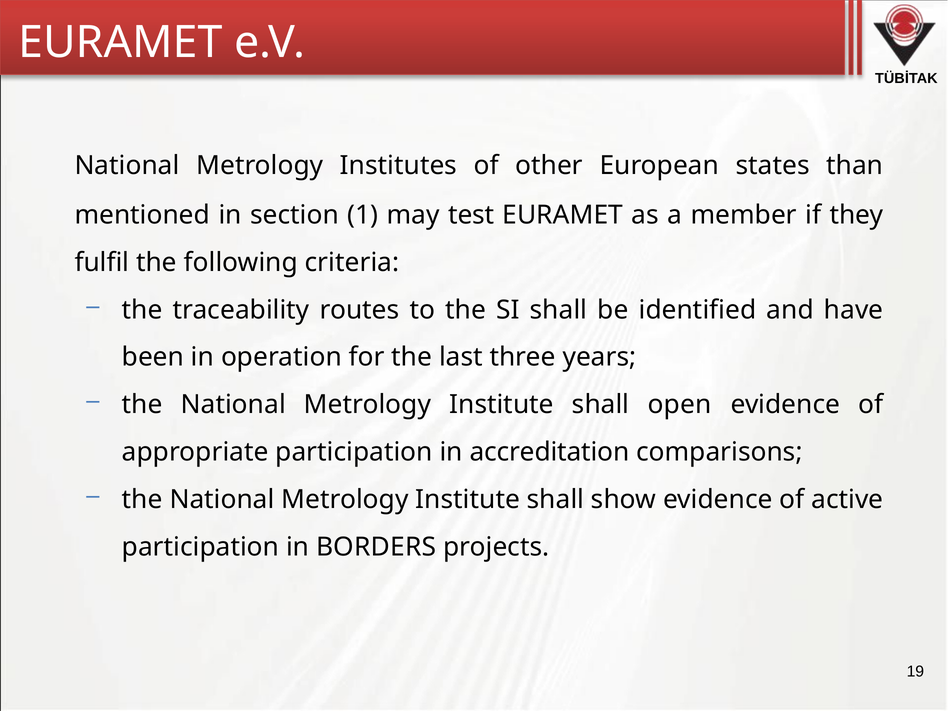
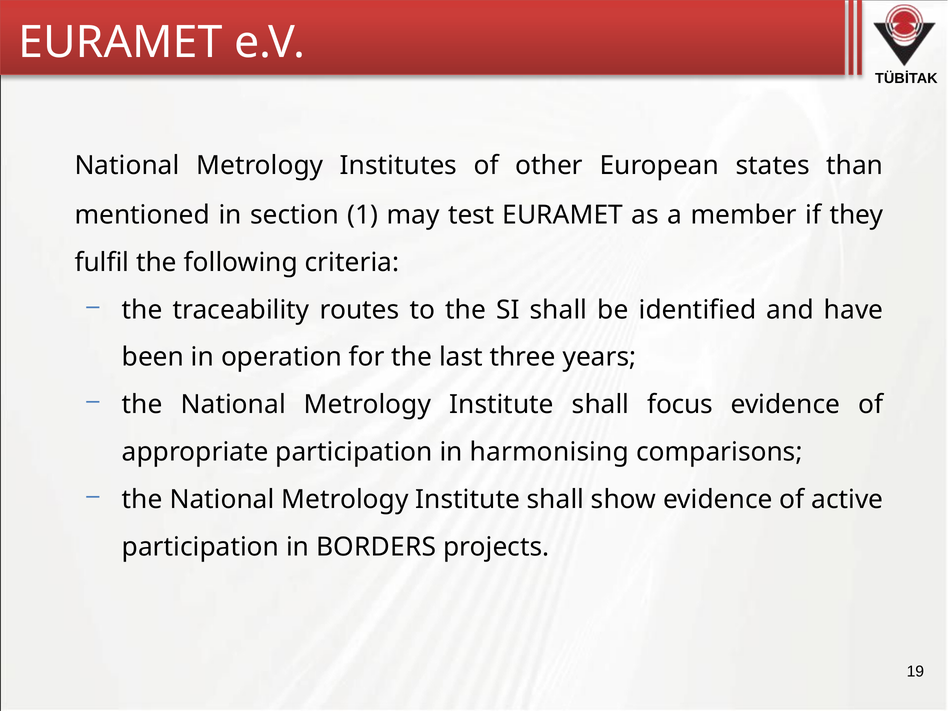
open: open -> focus (680, 405)
accreditation: accreditation -> harmonising (549, 452)
